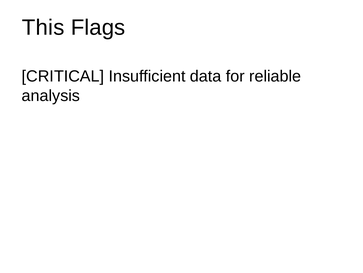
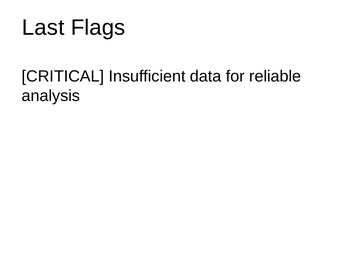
This: This -> Last (43, 28)
